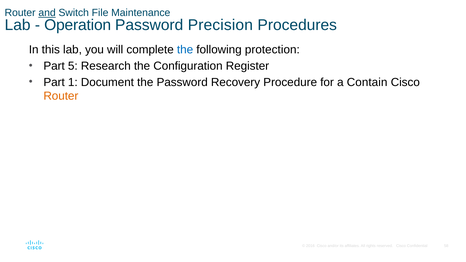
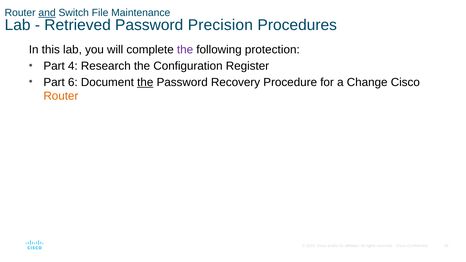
Operation: Operation -> Retrieved (78, 25)
the colour: blue -> purple (185, 50)
5: 5 -> 4 (73, 66)
1: 1 -> 6 (73, 82)
the underline: none -> present (145, 82)
Contain: Contain -> Change (367, 82)
